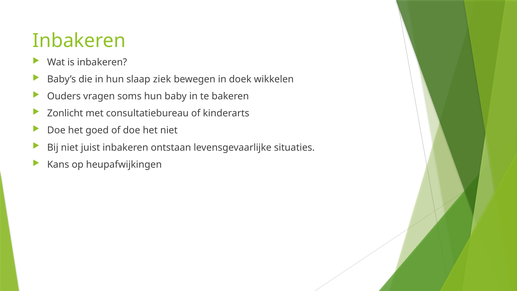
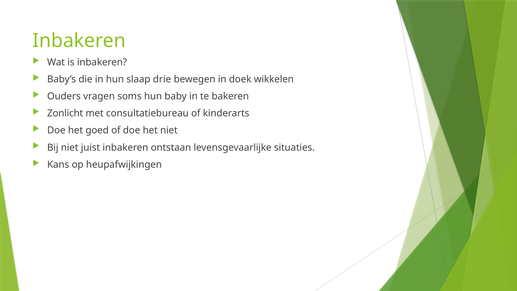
ziek: ziek -> drie (162, 79)
